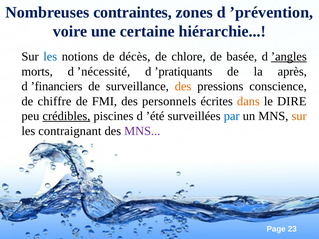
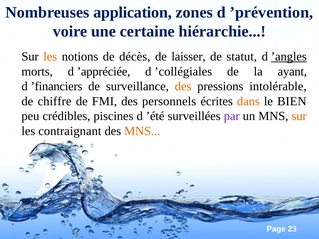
contraintes: contraintes -> application (133, 12)
les colour: blue -> orange (50, 57)
chlore: chlore -> laisser (189, 57)
basée: basée -> statut (242, 57)
’nécessité: ’nécessité -> ’appréciée (104, 72)
’pratiquants: ’pratiquants -> ’collégiales (183, 72)
après: après -> ayant (292, 72)
conscience: conscience -> intolérable (278, 86)
DIRE: DIRE -> BIEN (292, 101)
crédibles underline: present -> none (66, 116)
par colour: blue -> purple (232, 116)
MNS colour: purple -> orange (142, 131)
